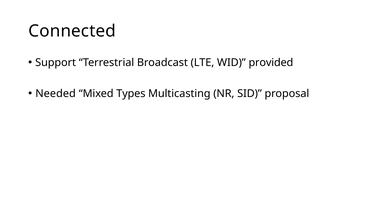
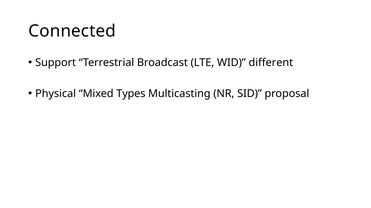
provided: provided -> different (271, 63)
Needed: Needed -> Physical (56, 94)
